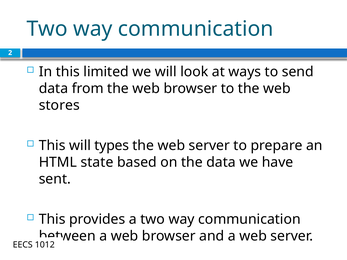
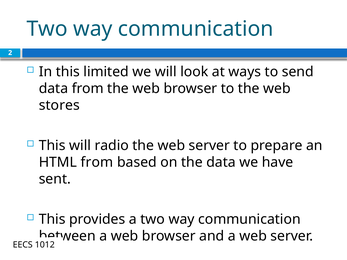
types: types -> radio (112, 146)
HTML state: state -> from (97, 162)
